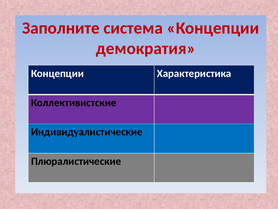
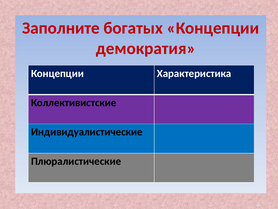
система: система -> богатых (133, 28)
